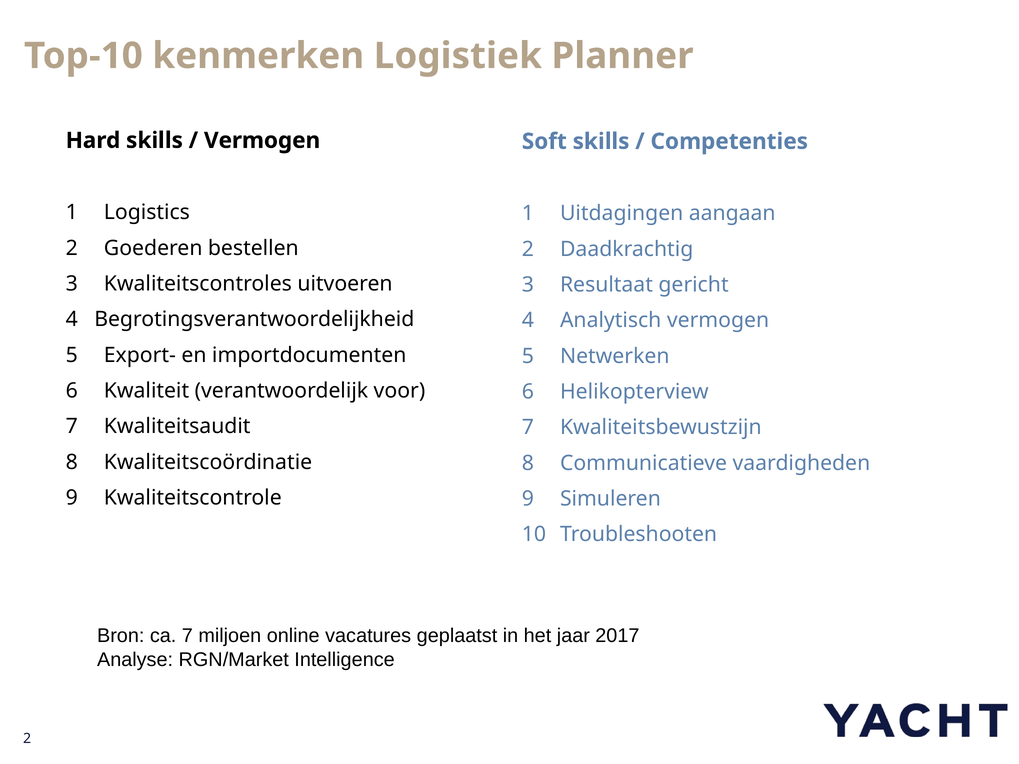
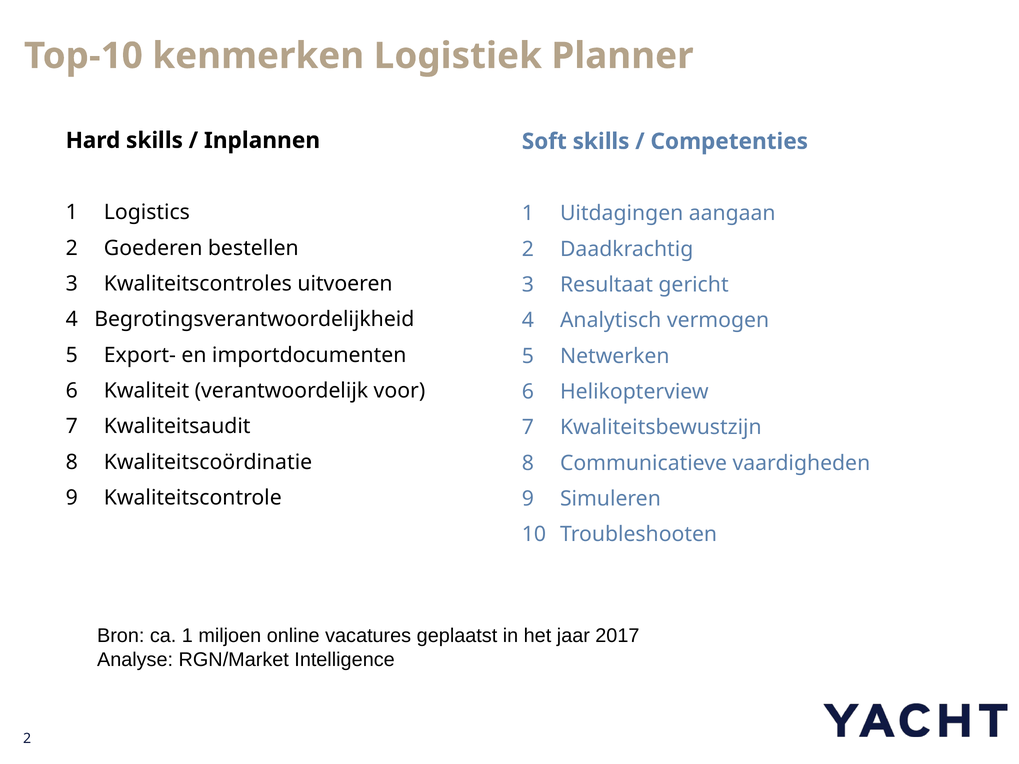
Vermogen: Vermogen -> Inplannen (262, 140)
ca 7: 7 -> 1 (187, 636)
